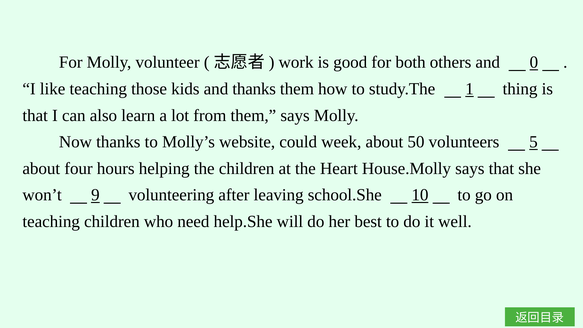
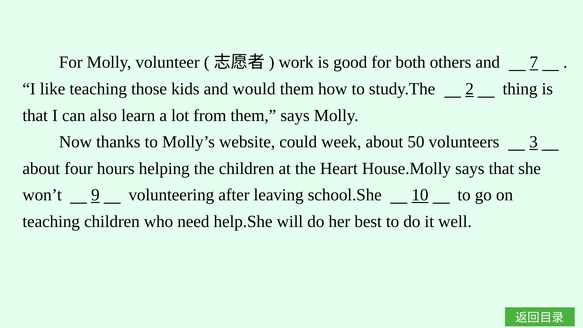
0: 0 -> 7 (534, 62)
and thanks: thanks -> would (254, 89)
1: 1 -> 2 (470, 89)
5: 5 -> 3 (533, 142)
